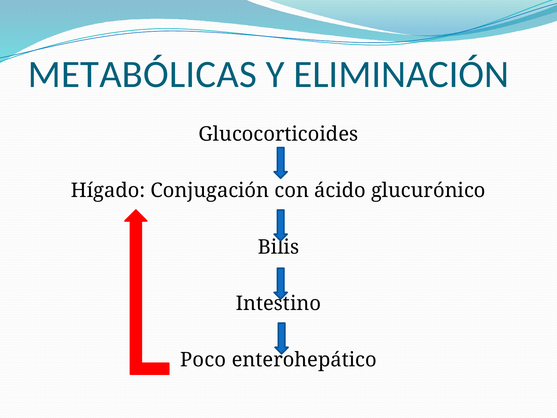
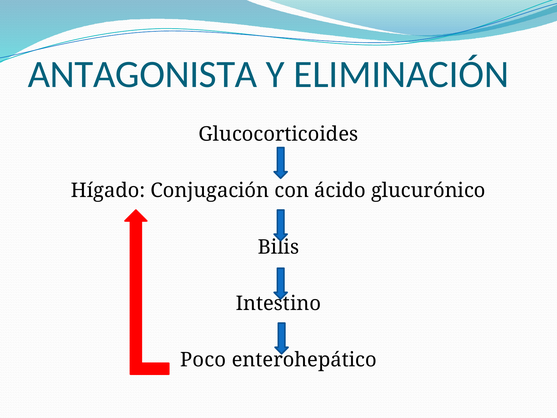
METABÓLICAS: METABÓLICAS -> ANTAGONISTA (143, 74)
